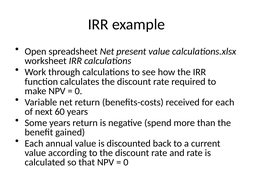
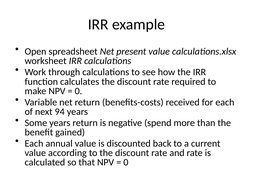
60: 60 -> 94 (60, 112)
